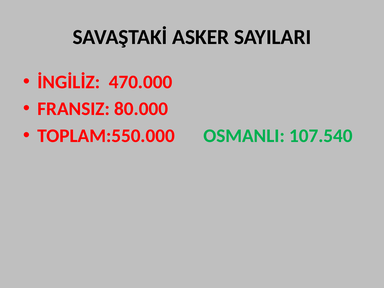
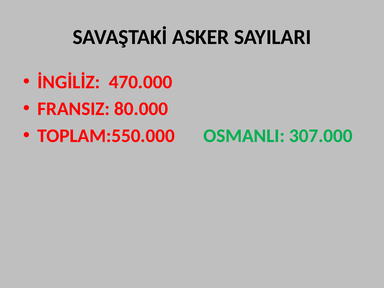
107.540: 107.540 -> 307.000 (321, 136)
